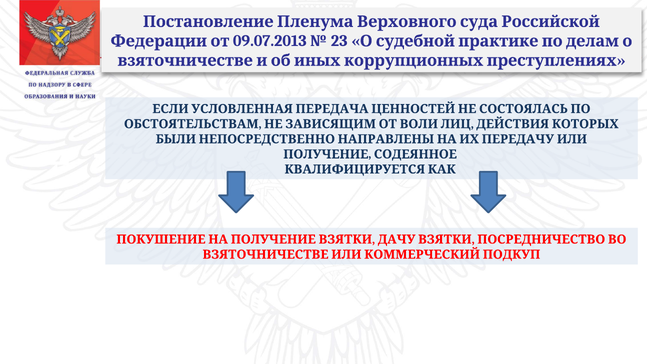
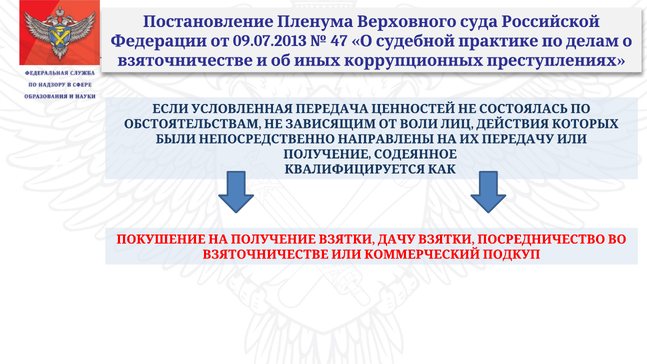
23: 23 -> 47 (339, 41)
